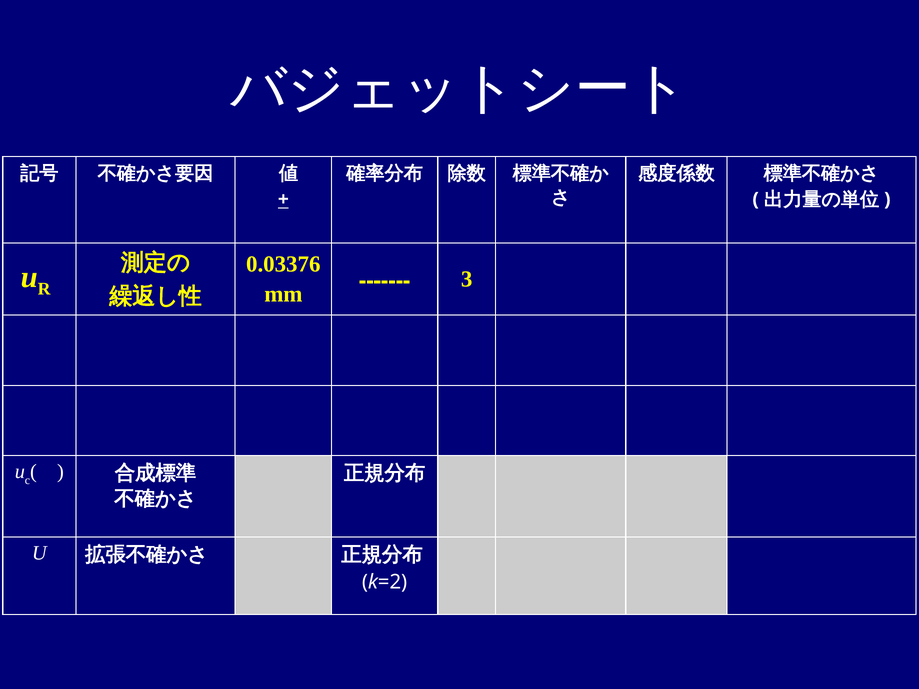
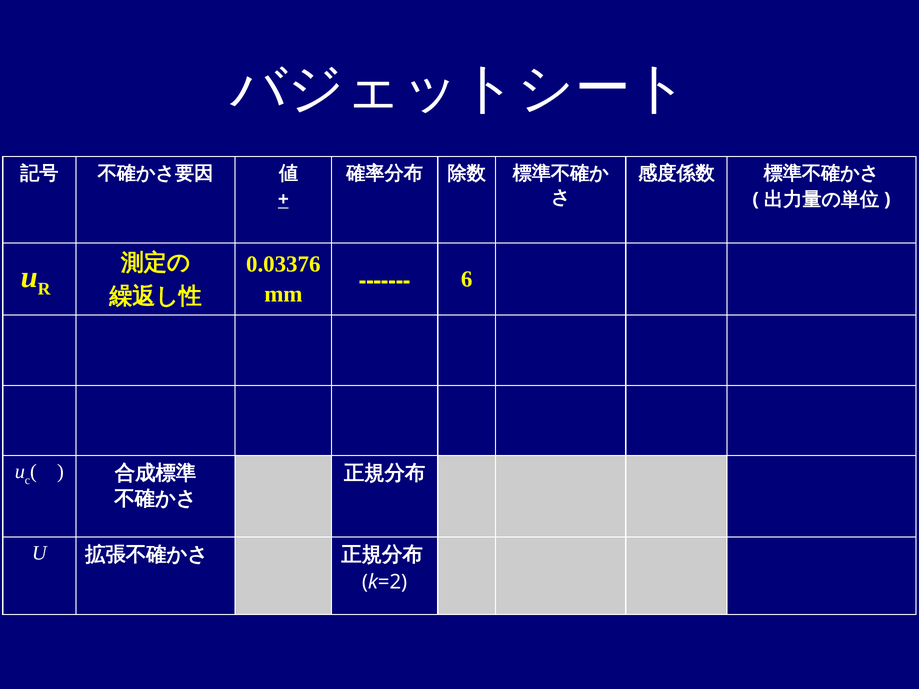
3: 3 -> 6 (467, 279)
